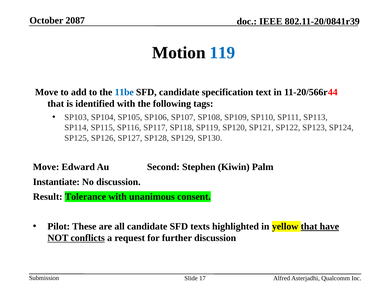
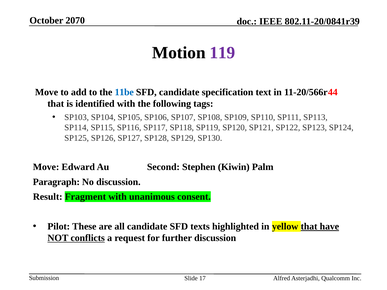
2087: 2087 -> 2070 (75, 21)
119 colour: blue -> purple (222, 53)
Instantiate: Instantiate -> Paragraph (56, 182)
Tolerance: Tolerance -> Fragment (85, 197)
